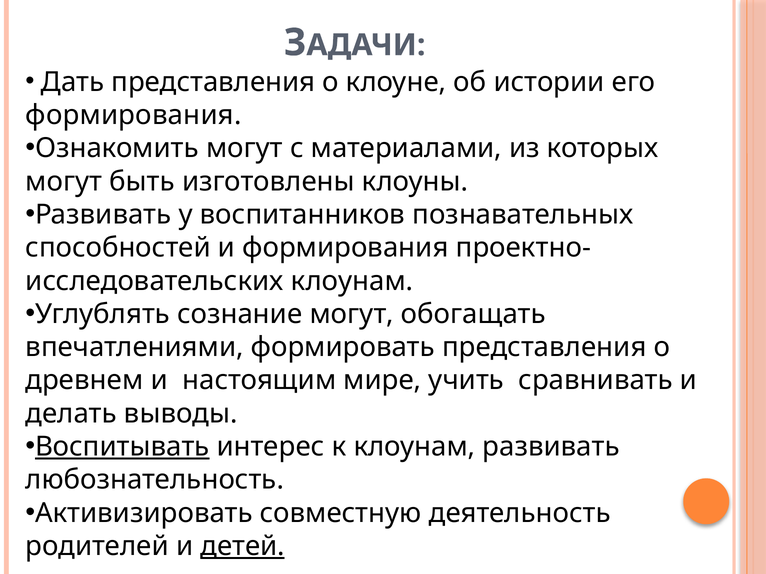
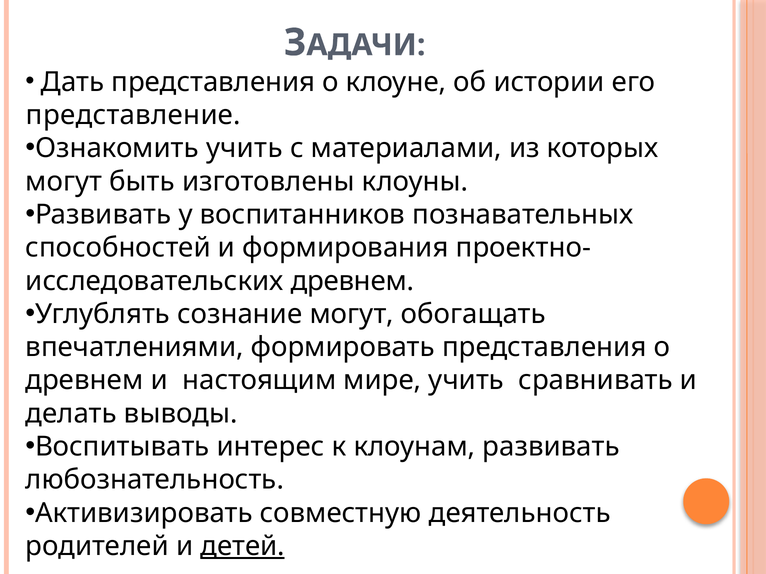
формирования: формирования -> представление (133, 115)
Ознакомить могут: могут -> учить (244, 148)
клоунам: клоунам -> древнем (352, 281)
Воспитывать underline: present -> none (122, 447)
